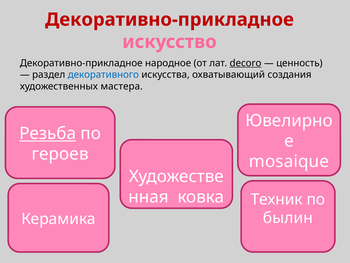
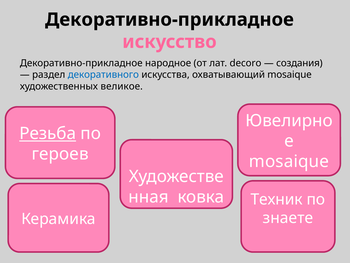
Декоративно-прикладное colour: red -> black (169, 20)
decoro underline: present -> none (246, 63)
ценность: ценность -> создания (299, 63)
охватывающий создания: создания -> mosaique (290, 75)
мастера: мастера -> великое (122, 86)
былин: былин -> знаете (288, 218)
